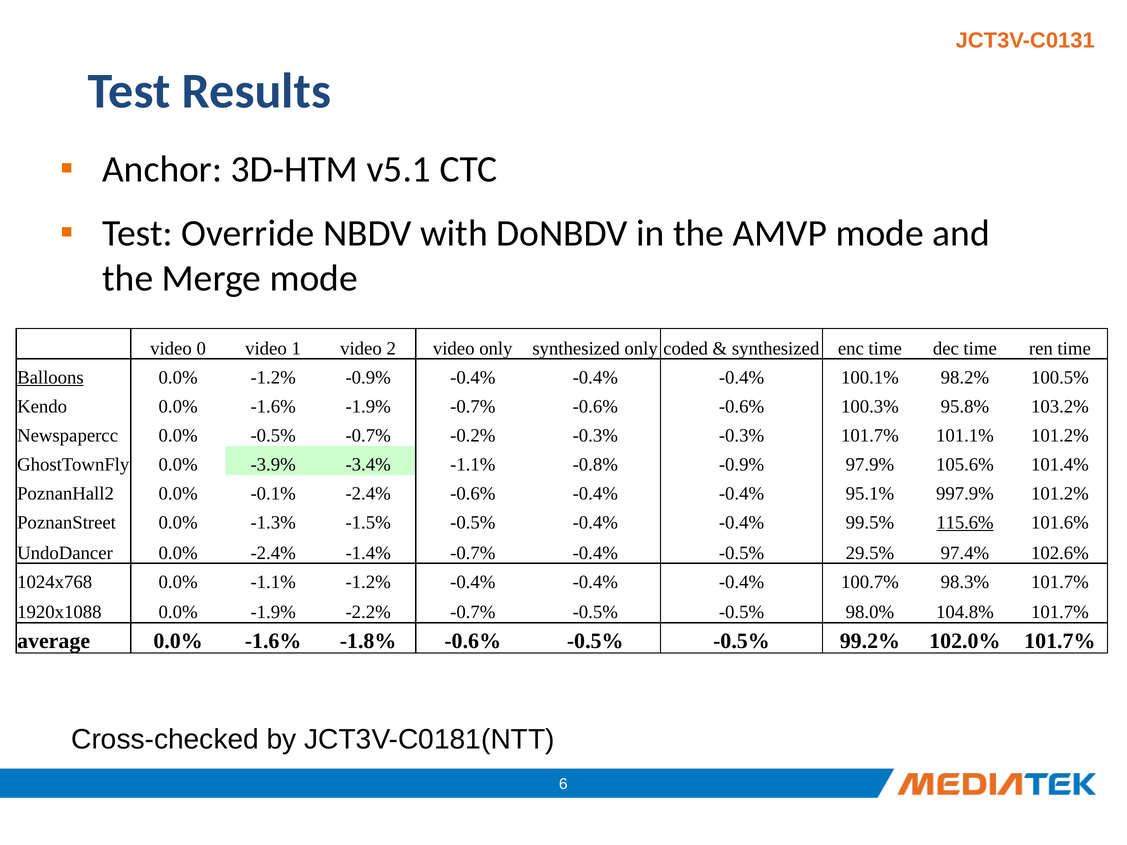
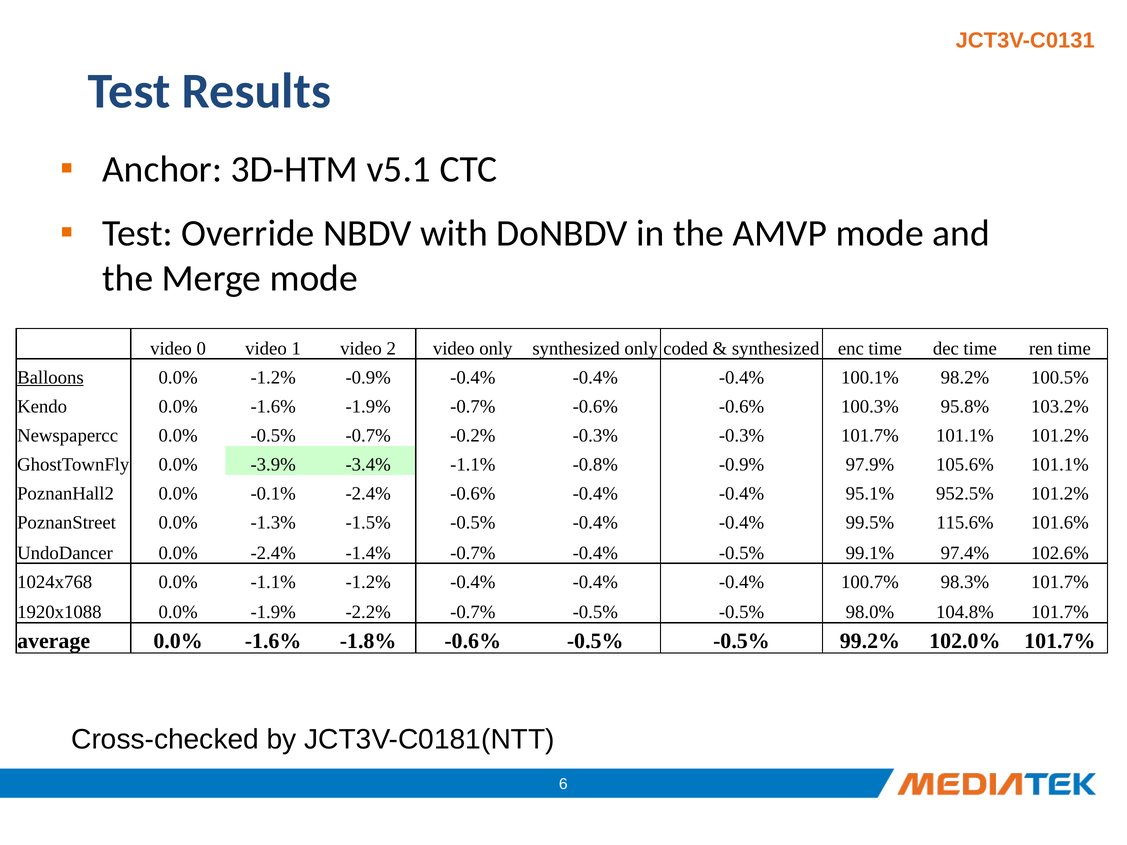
105.6% 101.4%: 101.4% -> 101.1% (1060, 465)
997.9%: 997.9% -> 952.5% (965, 494)
115.6% underline: present -> none (965, 523)
29.5%: 29.5% -> 99.1% (870, 553)
